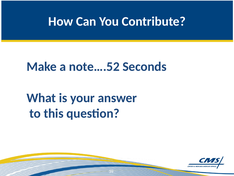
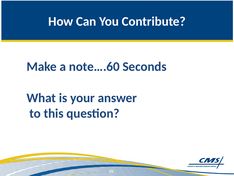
note….52: note….52 -> note….60 (94, 66)
